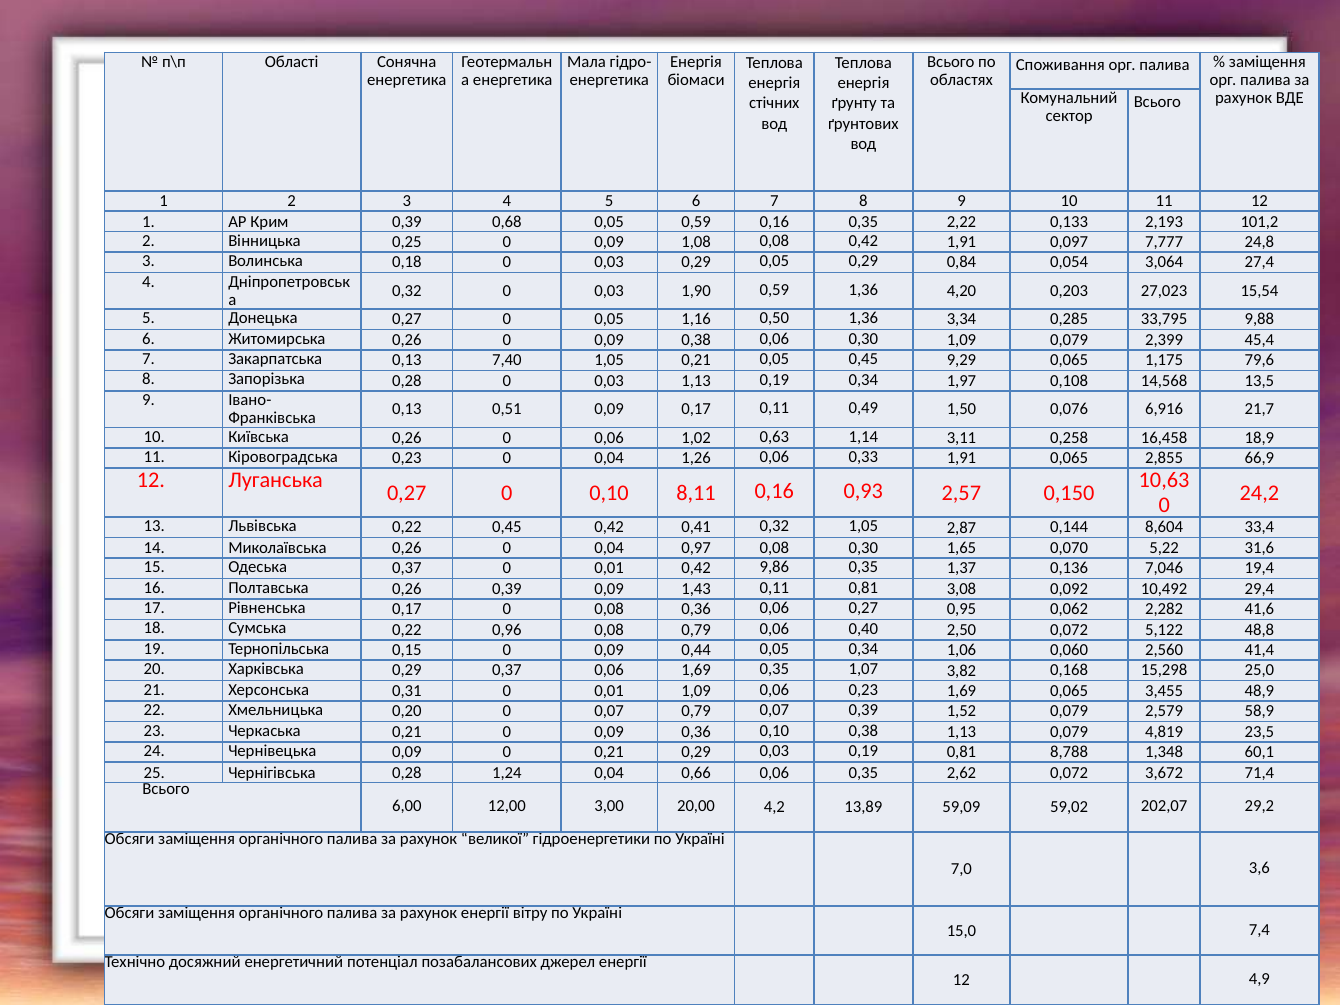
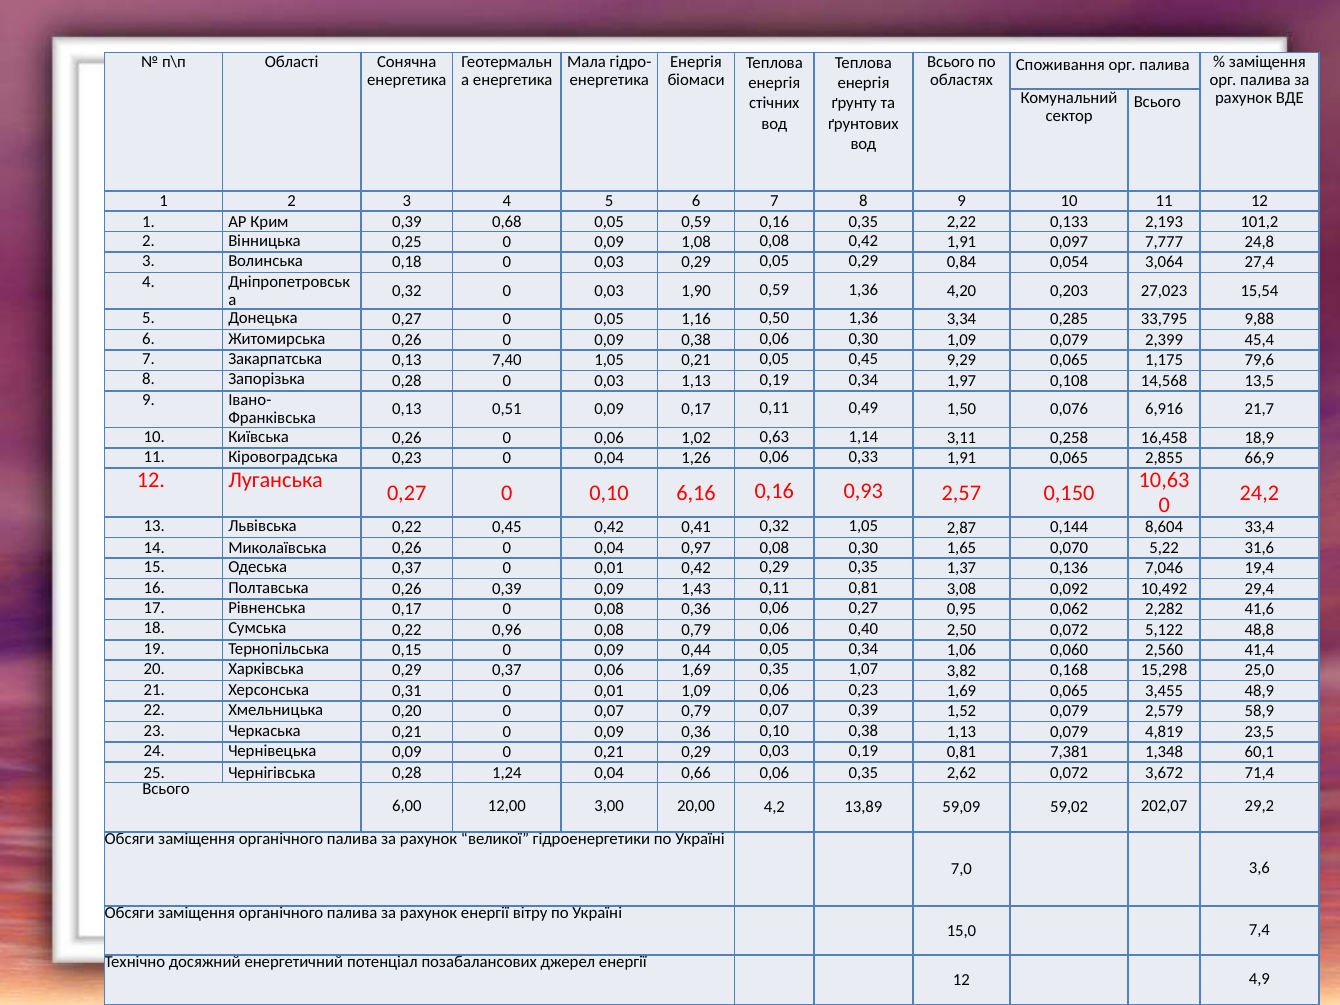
8,11: 8,11 -> 6,16 (696, 493)
0,42 9,86: 9,86 -> 0,29 (774, 567)
8,788: 8,788 -> 7,381 (1069, 752)
